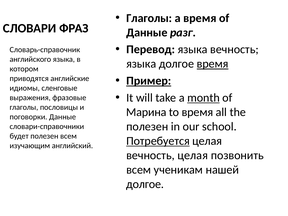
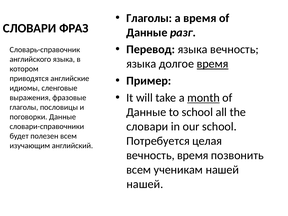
Пример underline: present -> none (149, 81)
Марина: Марина -> Данные (146, 112)
to время: время -> school (197, 112)
полезен: полезен -> словари (147, 127)
Потребуется underline: present -> none (158, 141)
вечность целая: целая -> время (193, 155)
долгое: долгое -> нашей (145, 184)
